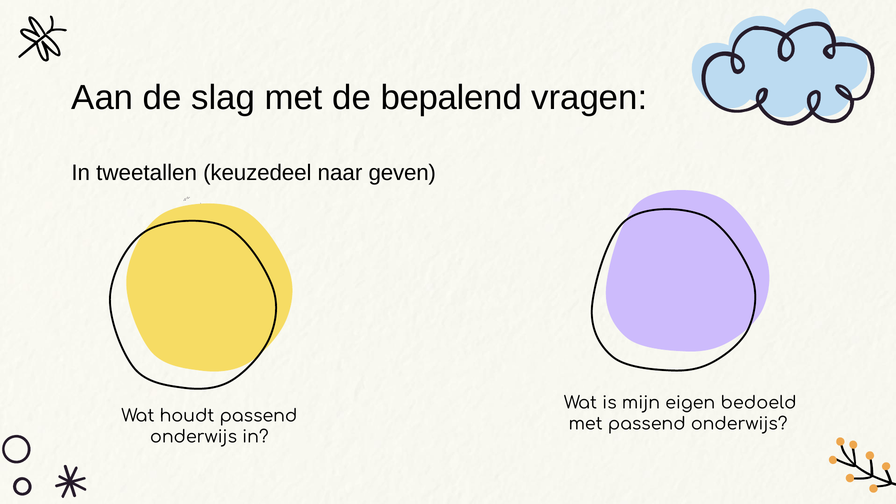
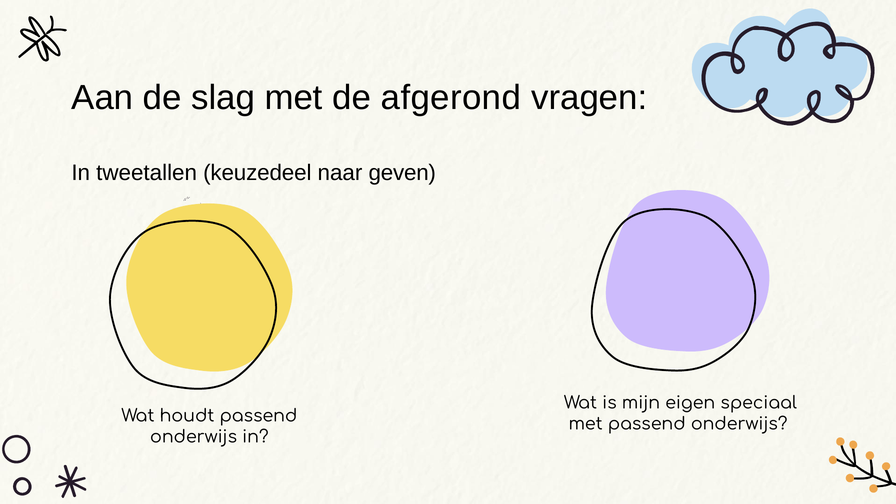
bepalend: bepalend -> afgerond (451, 98)
bedoeld: bedoeld -> speciaal (759, 403)
